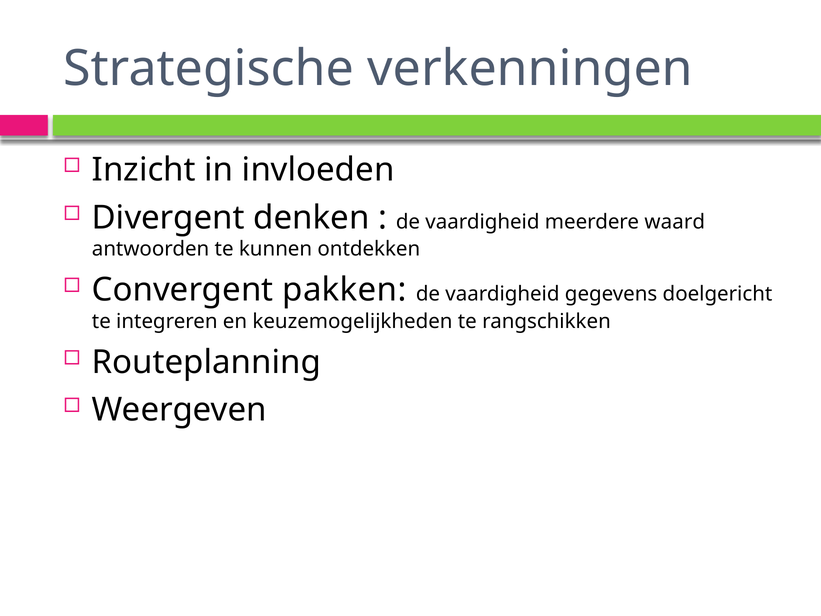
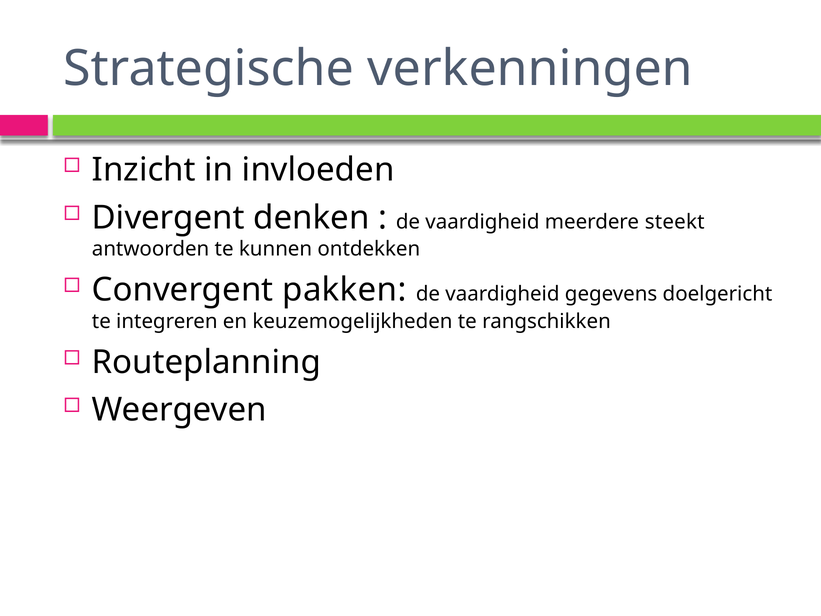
waard: waard -> steekt (675, 222)
